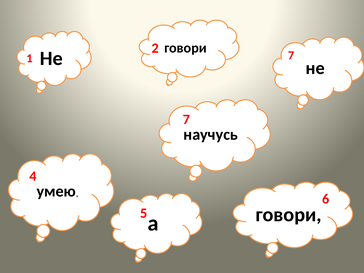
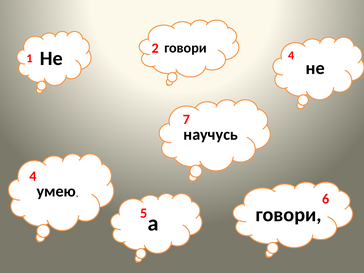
2 7: 7 -> 4 (291, 55)
